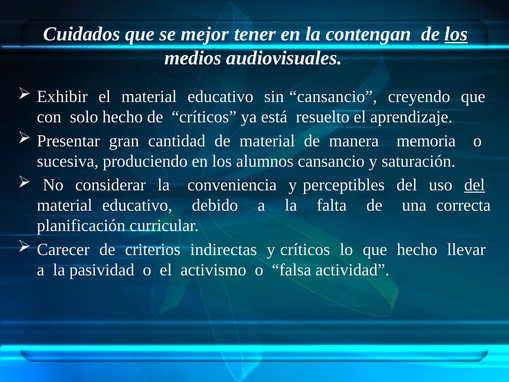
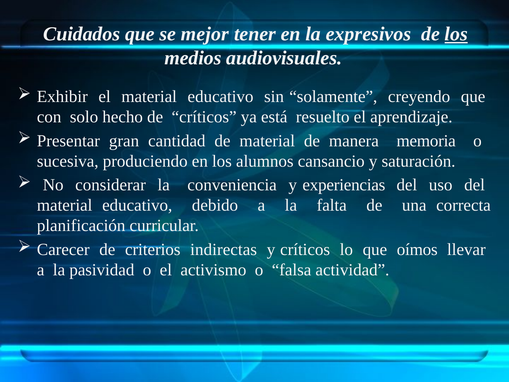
contengan: contengan -> expresivos (368, 34)
sin cansancio: cansancio -> solamente (333, 97)
perceptibles: perceptibles -> experiencias (344, 185)
del underline: present -> none (475, 185)
que hecho: hecho -> oímos (417, 249)
